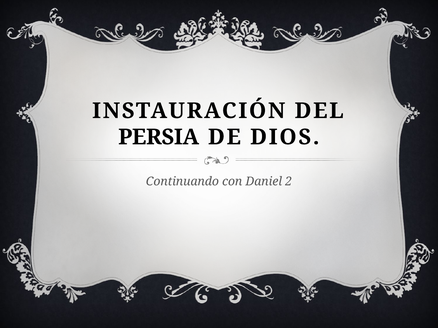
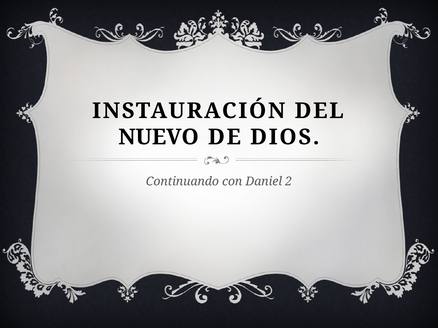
PERSIA: PERSIA -> NUEVO (159, 137)
